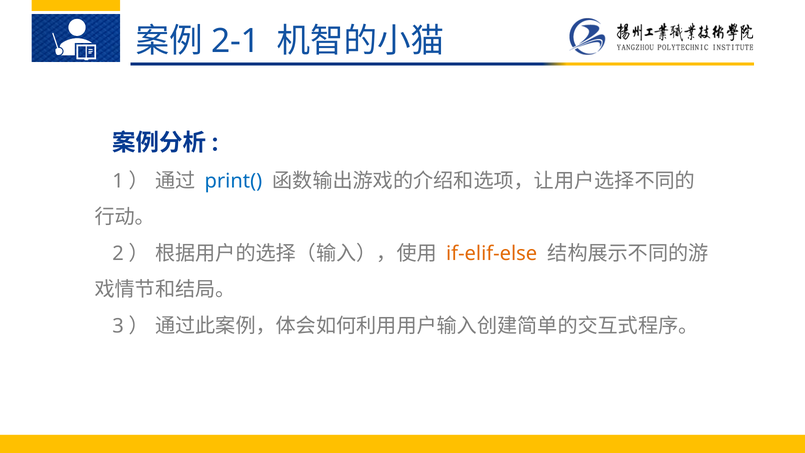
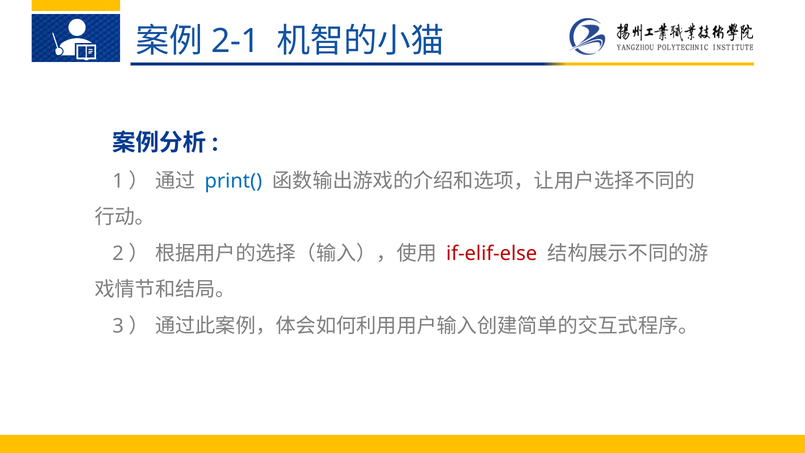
if-elif-else colour: orange -> red (492, 253)
